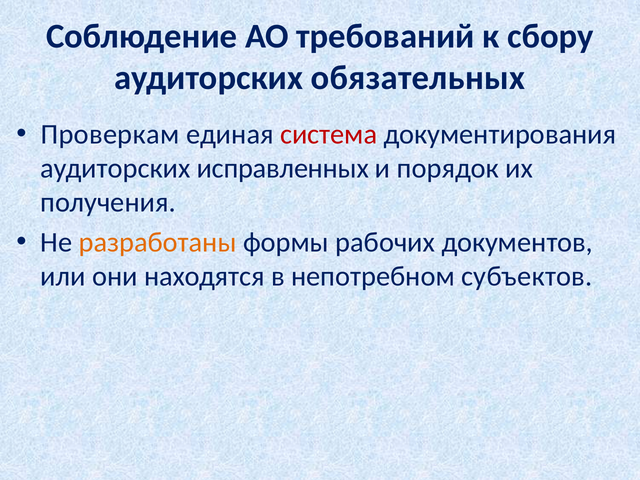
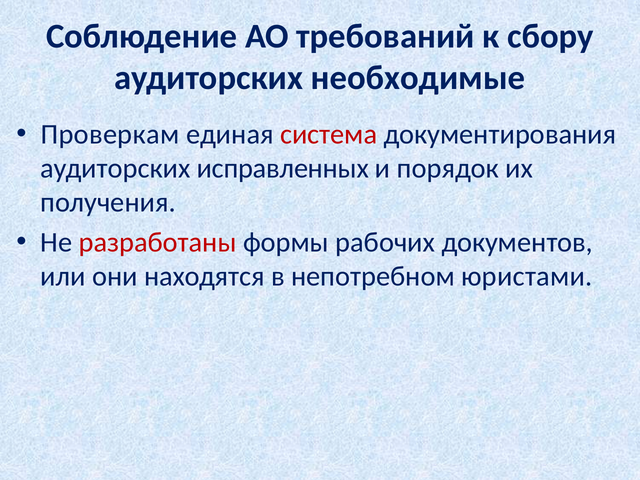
обязательных: обязательных -> необходимые (418, 78)
разработаны colour: orange -> red (158, 242)
субъектов: субъектов -> юристами (527, 277)
